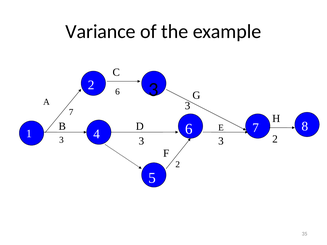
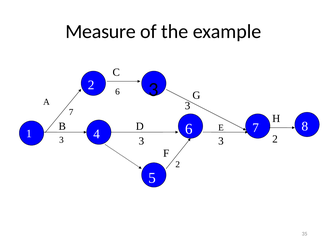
Variance: Variance -> Measure (101, 32)
